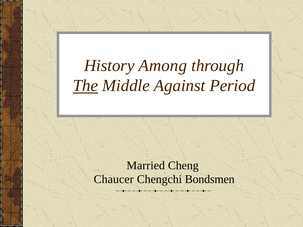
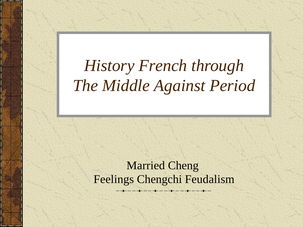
Among: Among -> French (163, 66)
The underline: present -> none (85, 86)
Chaucer: Chaucer -> Feelings (114, 179)
Bondsmen: Bondsmen -> Feudalism (210, 179)
